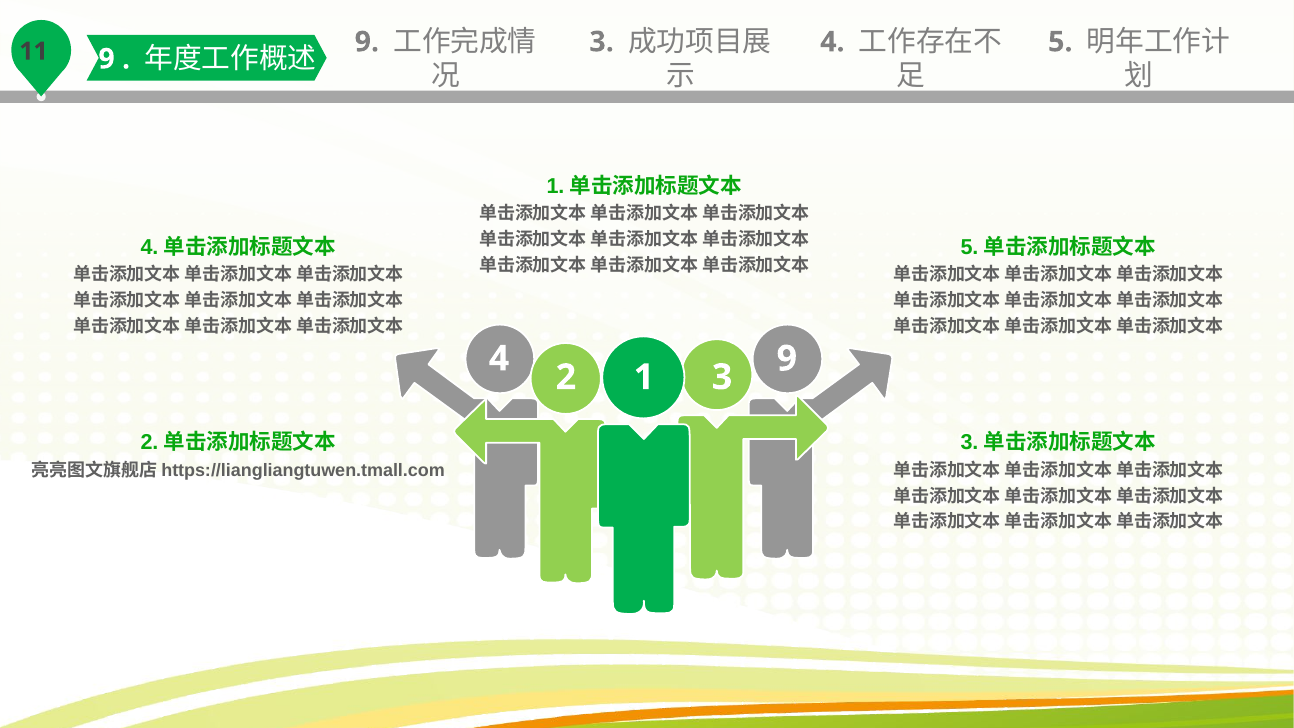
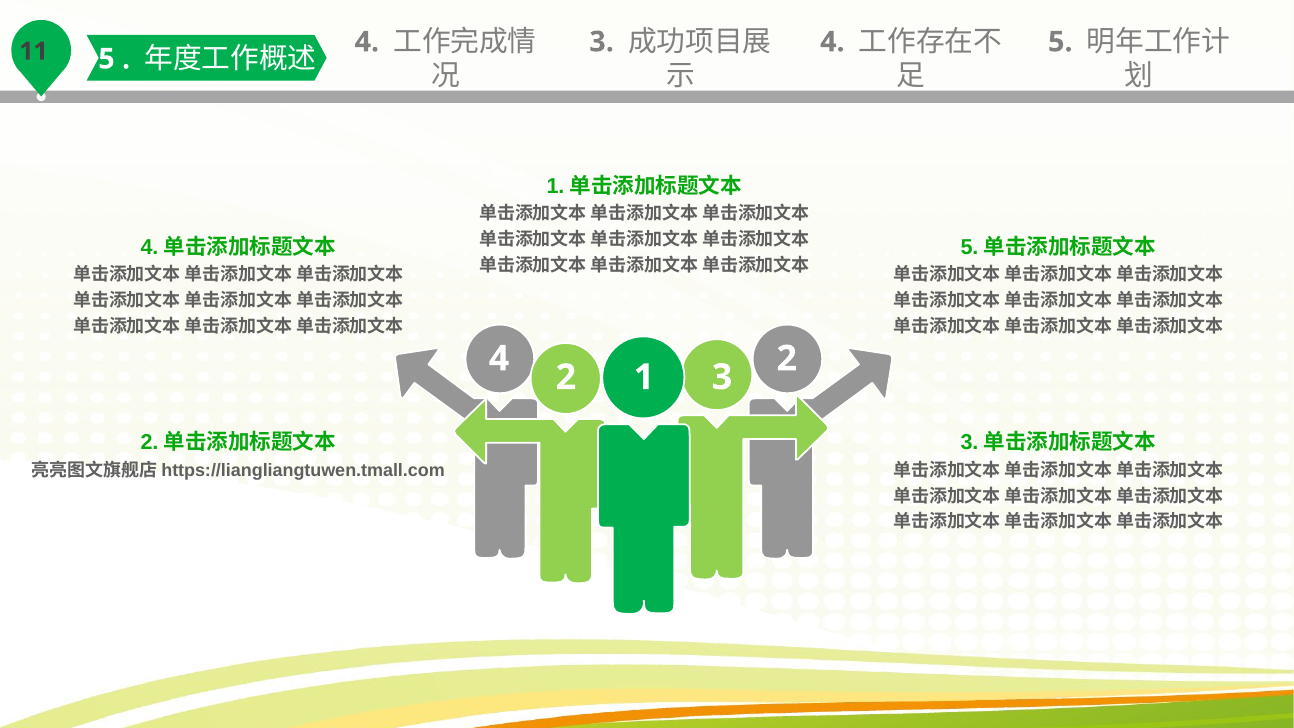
9: 9 -> 5 (107, 59)
9: 9 -> 4 (367, 42)
4 9: 9 -> 2 (787, 359)
